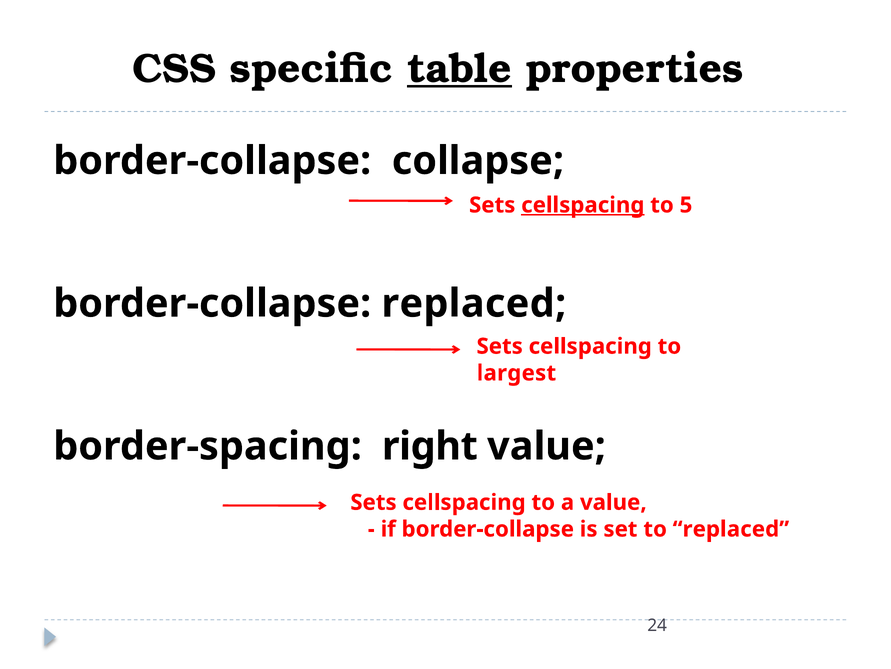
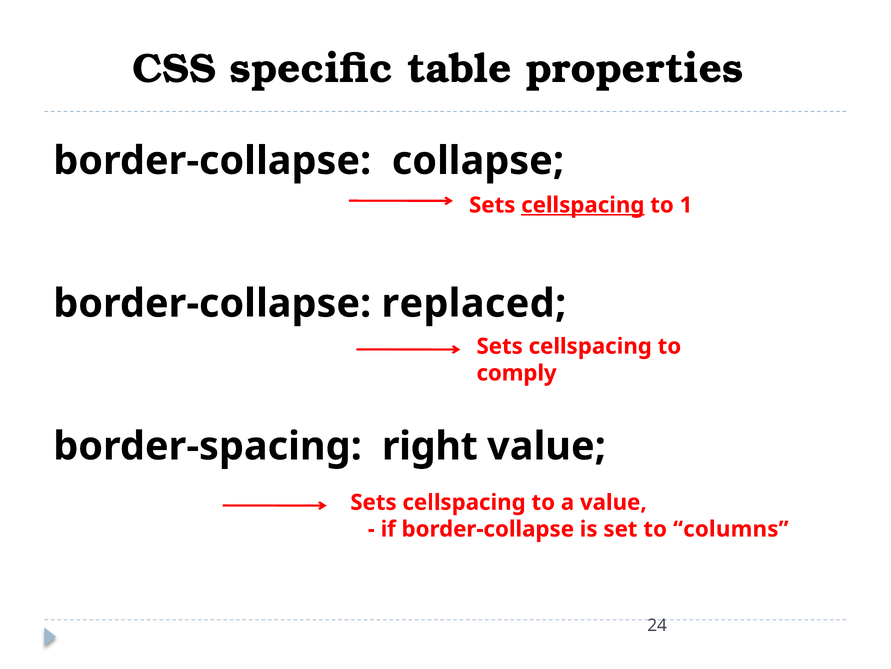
table underline: present -> none (459, 69)
5: 5 -> 1 (686, 205)
largest: largest -> comply (517, 373)
to replaced: replaced -> columns (731, 529)
